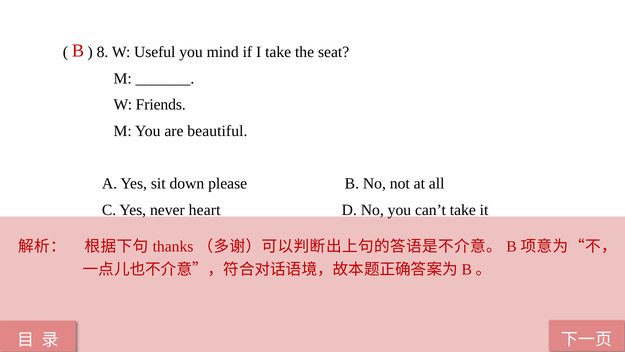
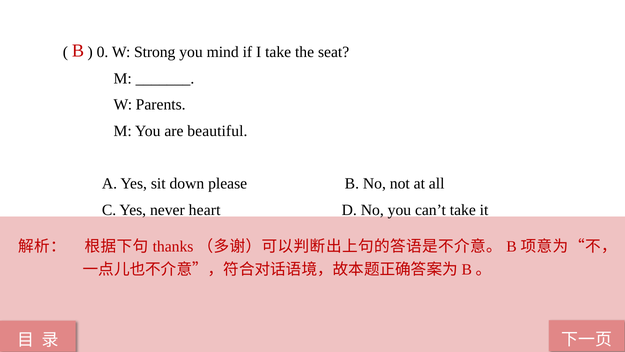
8: 8 -> 0 (102, 52)
Useful: Useful -> Strong (155, 52)
Friends: Friends -> Parents (161, 105)
